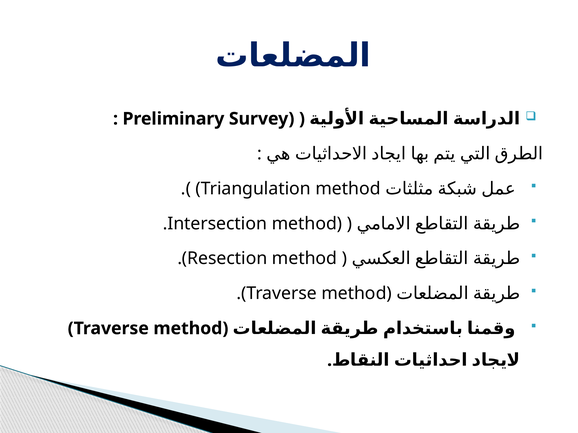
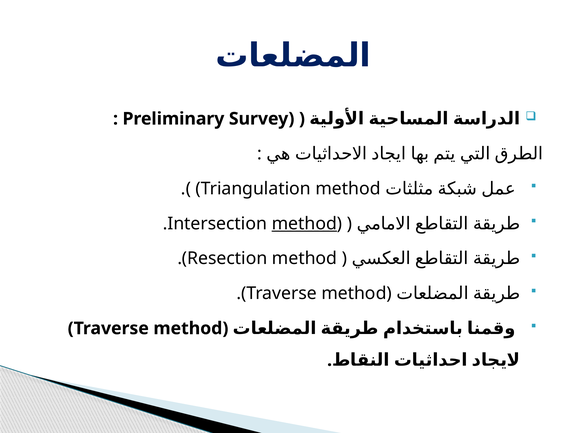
method underline: none -> present (304, 224)
